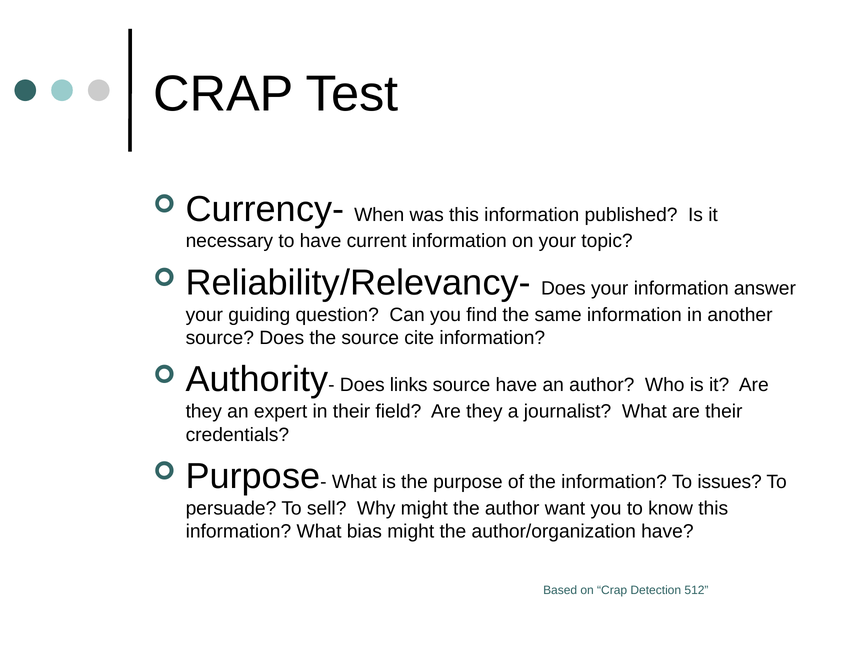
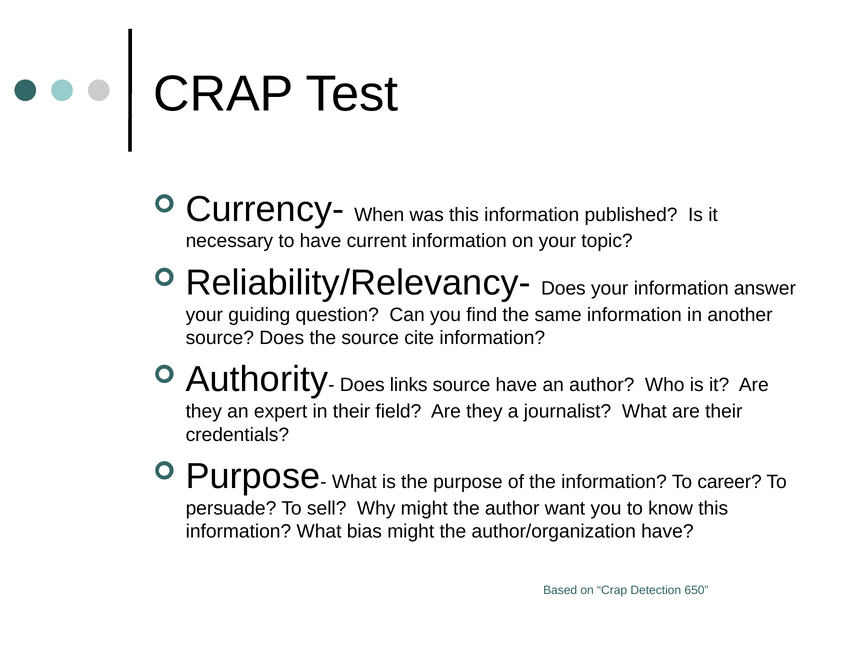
issues: issues -> career (730, 482)
512: 512 -> 650 (696, 590)
